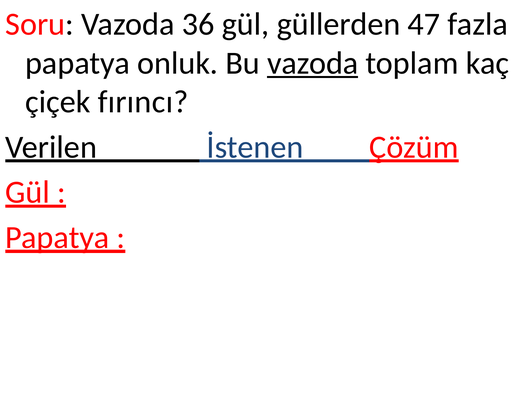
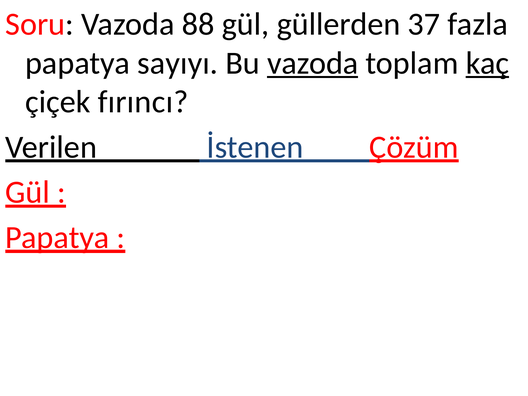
36: 36 -> 88 (198, 24)
47: 47 -> 37 (424, 24)
onluk: onluk -> sayıyı (178, 63)
kaç underline: none -> present (487, 63)
